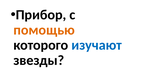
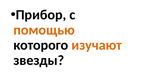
изучают colour: blue -> orange (97, 45)
